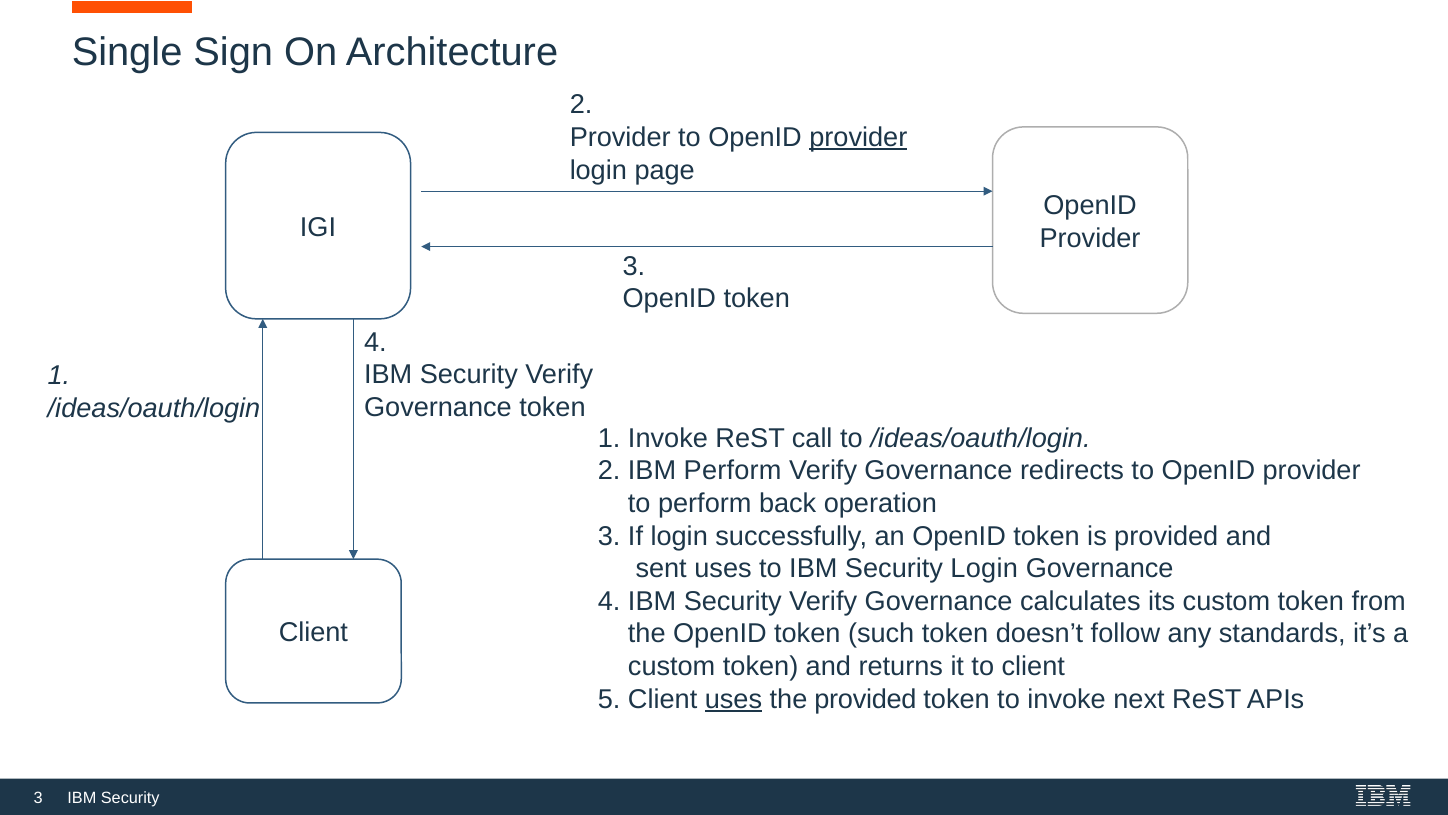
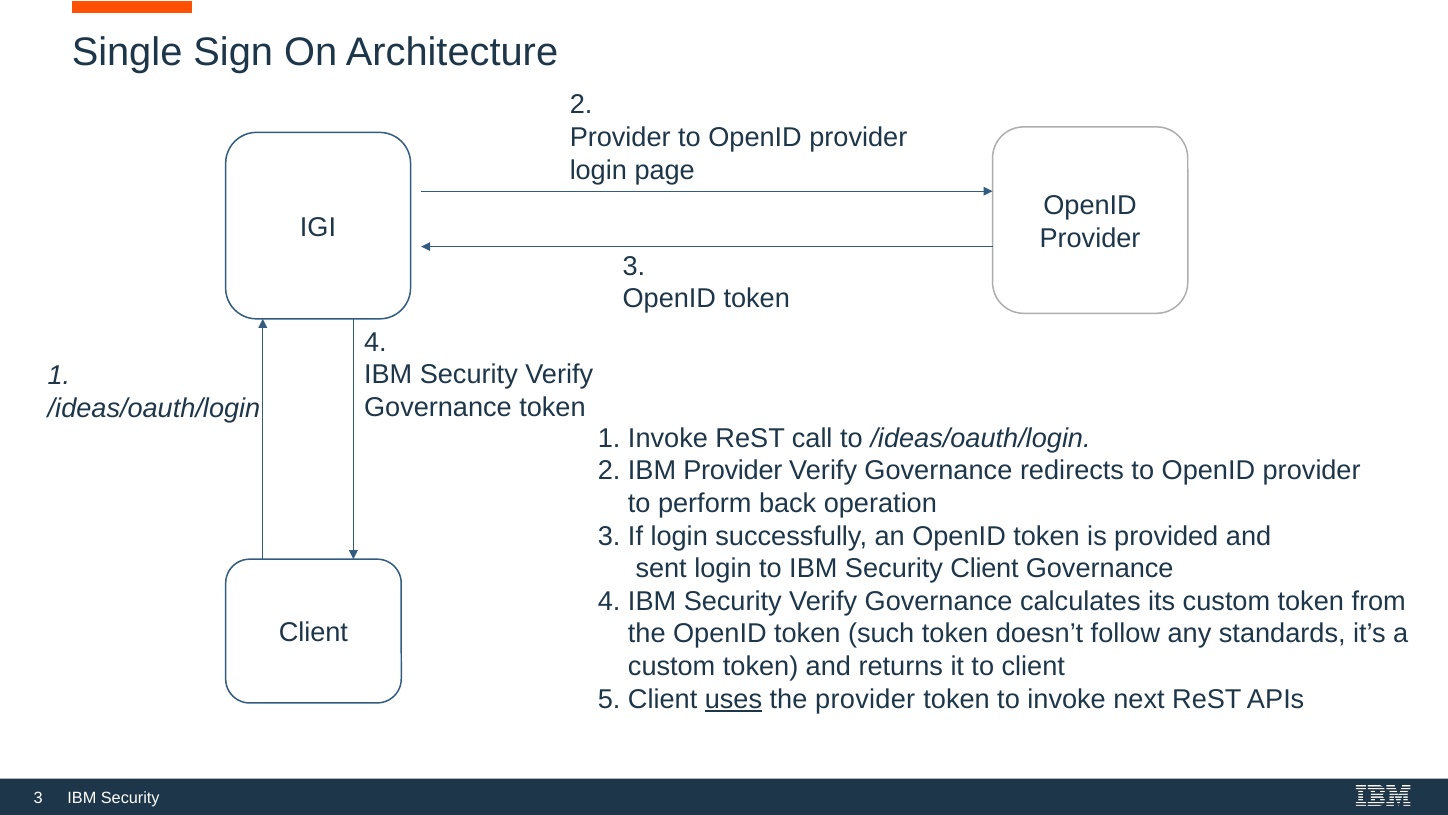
provider underline: present -> none (858, 138)
IBM Perform: Perform -> Provider (733, 471)
sent uses: uses -> login (723, 568)
Security Login: Login -> Client (984, 568)
the provided: provided -> provider (865, 699)
